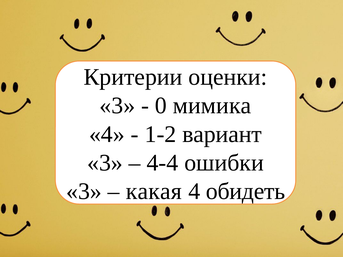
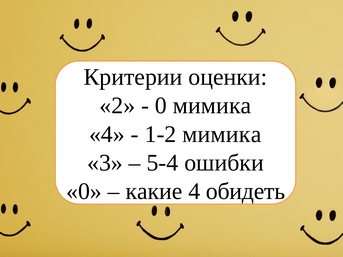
3: 3 -> 2 (117, 106)
1-2 вариант: вариант -> мимика (222, 134)
4-4: 4-4 -> 5-4 (162, 163)
3: 3 -> 0 (84, 191)
какая: какая -> какие (154, 191)
